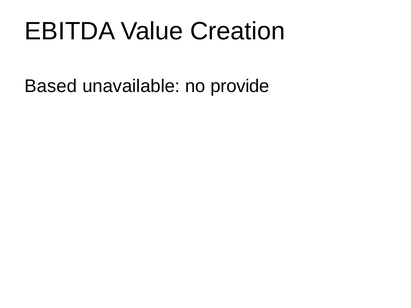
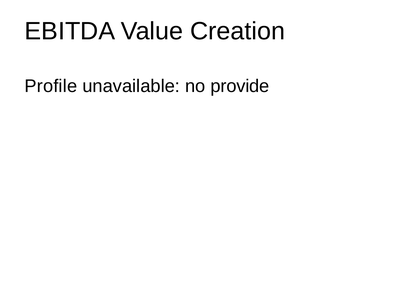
Based: Based -> Profile (51, 86)
